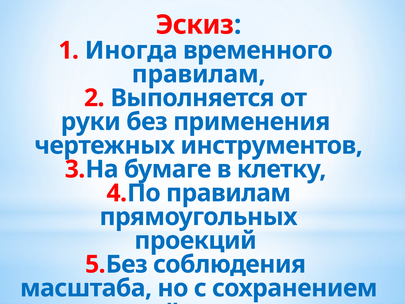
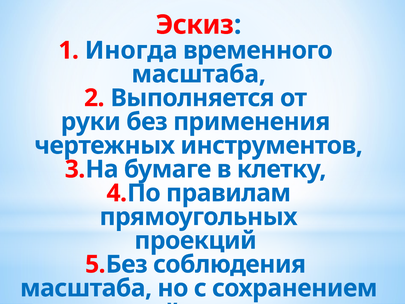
правилам: правилам -> масштаба (199, 74)
